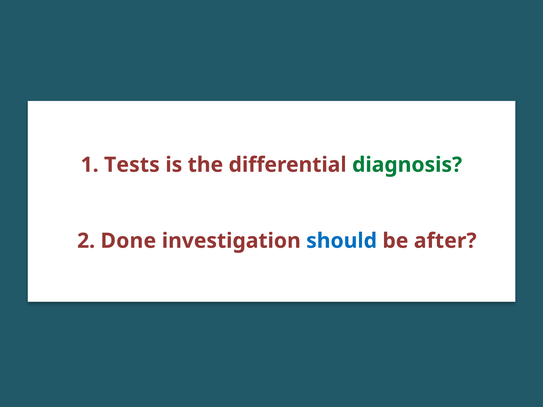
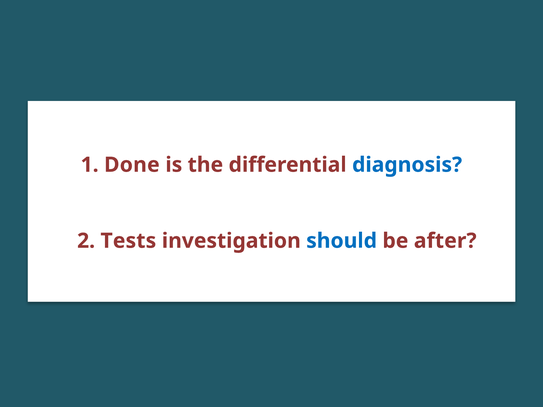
Tests: Tests -> Done (132, 165)
diagnosis colour: green -> blue (407, 165)
Done: Done -> Tests (128, 241)
